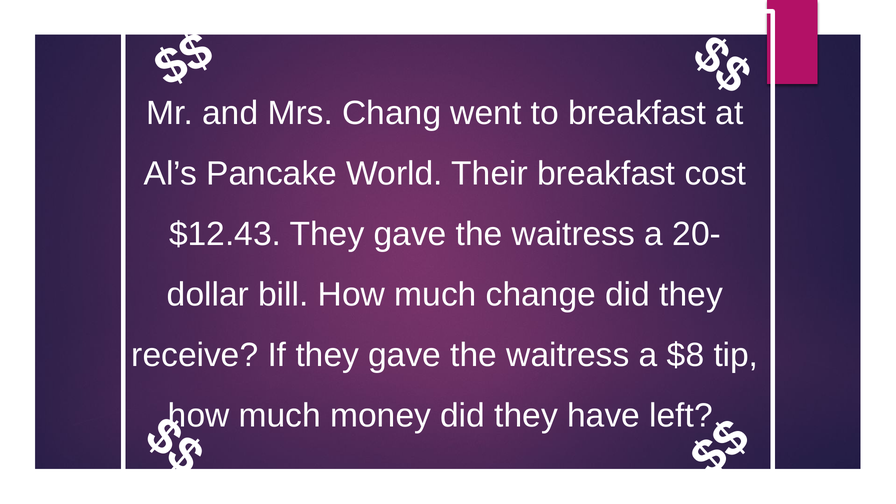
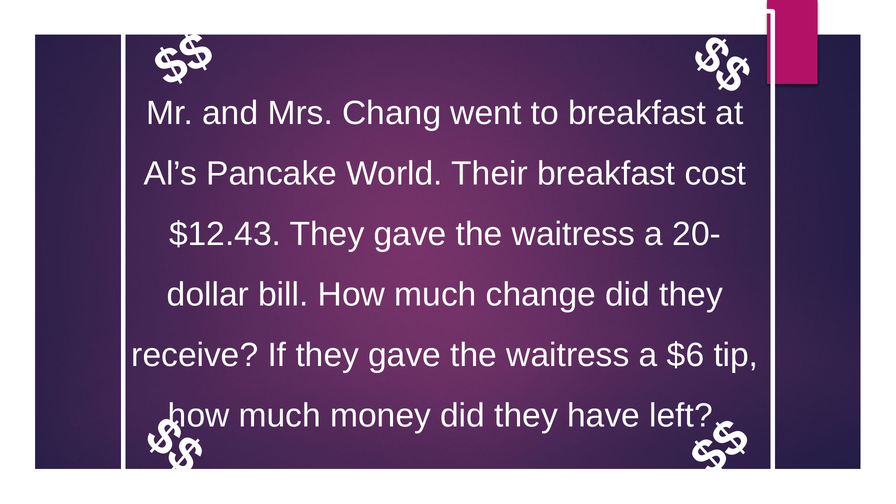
$8: $8 -> $6 (686, 355)
